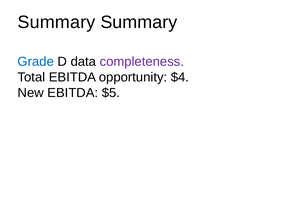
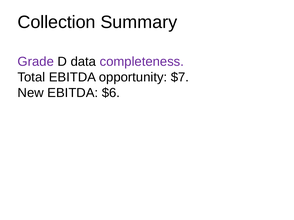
Summary: Summary -> Collection (57, 22)
Grade colour: blue -> purple (36, 62)
$4: $4 -> $7 (180, 77)
$5: $5 -> $6 (111, 93)
